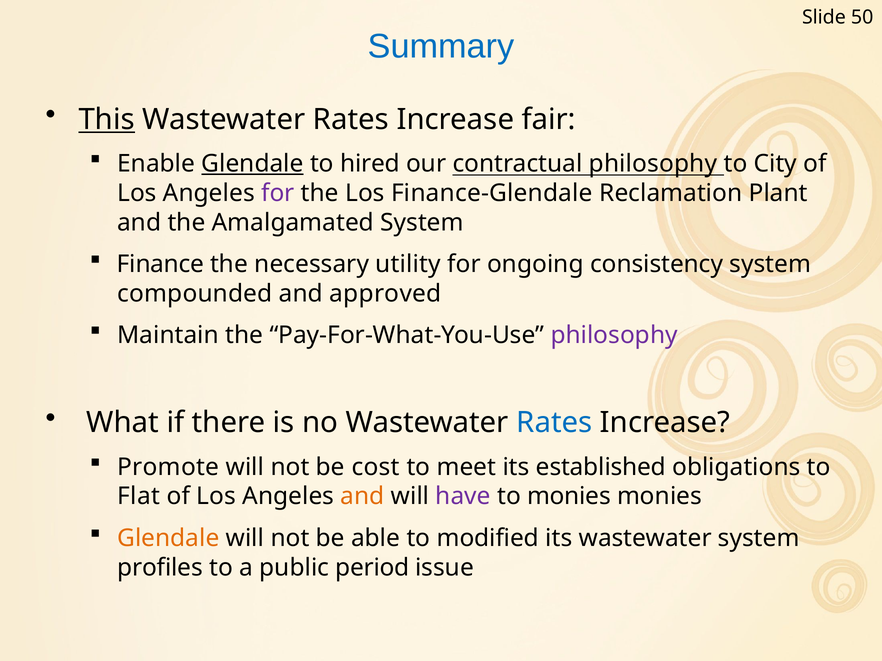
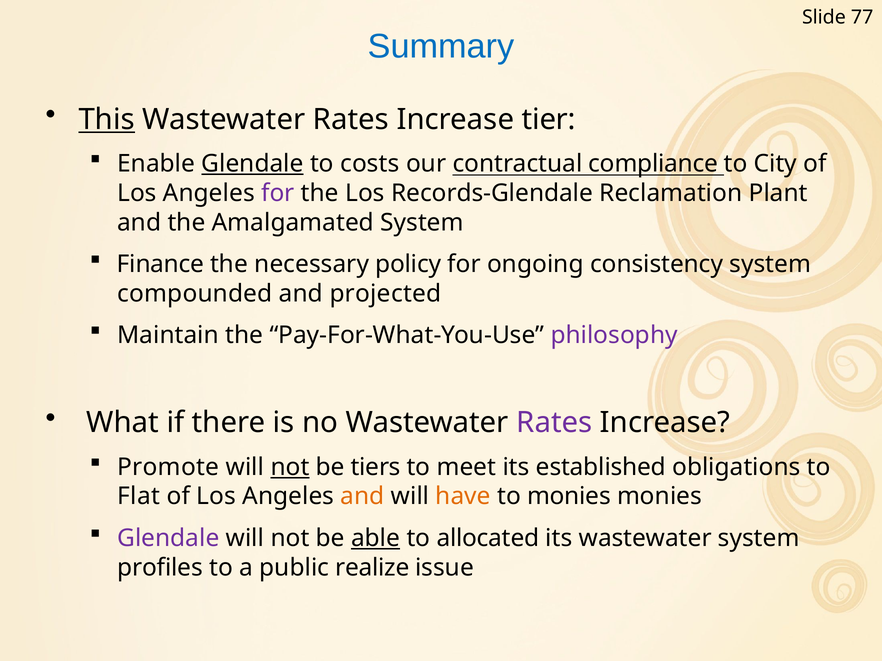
50: 50 -> 77 (862, 17)
fair: fair -> tier (549, 120)
hired: hired -> costs (370, 164)
contractual philosophy: philosophy -> compliance (653, 164)
Finance-Glendale: Finance-Glendale -> Records-Glendale (492, 193)
utility: utility -> policy (408, 264)
approved: approved -> projected (385, 294)
Rates colour: blue -> purple (554, 423)
not underline: none -> present (290, 467)
cost: cost -> tiers (376, 467)
have colour: purple -> orange (463, 497)
Glendale colour: orange -> purple (168, 538)
able underline: none -> present (376, 538)
modified: modified -> allocated (488, 538)
period: period -> realize (372, 568)
